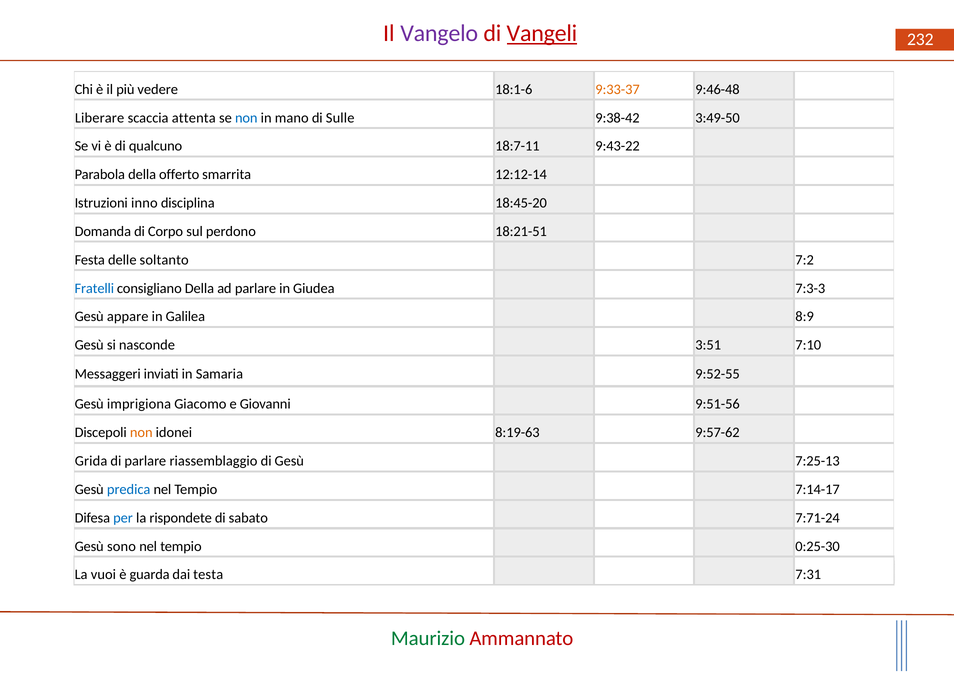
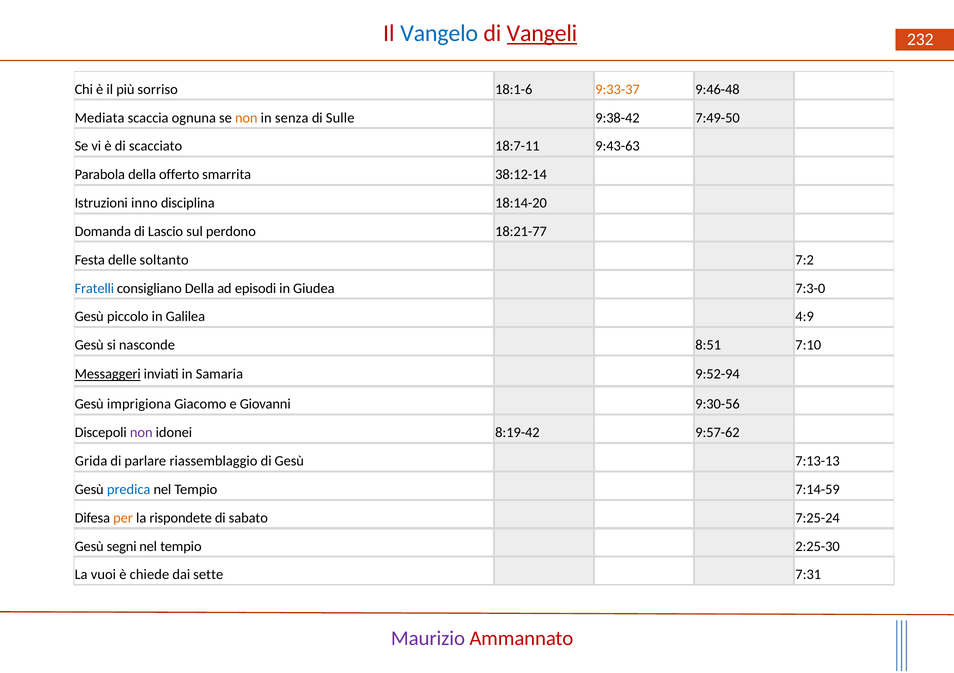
Vangelo colour: purple -> blue (439, 34)
vedere: vedere -> sorriso (158, 89)
Liberare: Liberare -> Mediata (100, 118)
attenta: attenta -> ognuna (194, 118)
non colour: blue -> orange (246, 118)
mano: mano -> senza (292, 118)
3:49-50: 3:49-50 -> 7:49-50 (718, 118)
qualcuno: qualcuno -> scacciato (156, 146)
9:43-22: 9:43-22 -> 9:43-63 (617, 146)
12:12-14: 12:12-14 -> 38:12-14 (521, 175)
18:45-20: 18:45-20 -> 18:14-20 (521, 203)
Corpo: Corpo -> Lascio (166, 232)
18:21-51: 18:21-51 -> 18:21-77 (521, 232)
ad parlare: parlare -> episodi (256, 288)
7:3-3: 7:3-3 -> 7:3-0 (810, 288)
appare: appare -> piccolo (128, 317)
8:9: 8:9 -> 4:9 (805, 317)
3:51: 3:51 -> 8:51 (708, 345)
Messaggeri underline: none -> present (108, 374)
9:52-55: 9:52-55 -> 9:52-94 (718, 374)
9:51-56: 9:51-56 -> 9:30-56 (718, 404)
non colour: orange -> purple (141, 433)
8:19-63: 8:19-63 -> 8:19-42 (517, 433)
7:25-13: 7:25-13 -> 7:13-13 (818, 461)
7:14-17: 7:14-17 -> 7:14-59 (818, 490)
per colour: blue -> orange (123, 518)
7:71-24: 7:71-24 -> 7:25-24 (818, 518)
sono: sono -> segni (122, 547)
0:25-30: 0:25-30 -> 2:25-30 (818, 547)
guarda: guarda -> chiede (149, 575)
testa: testa -> sette (208, 575)
Maurizio colour: green -> purple (428, 639)
